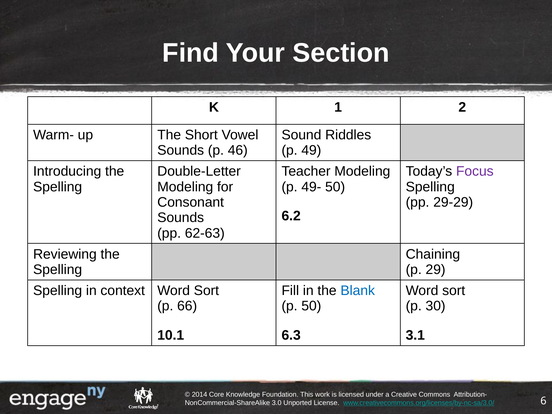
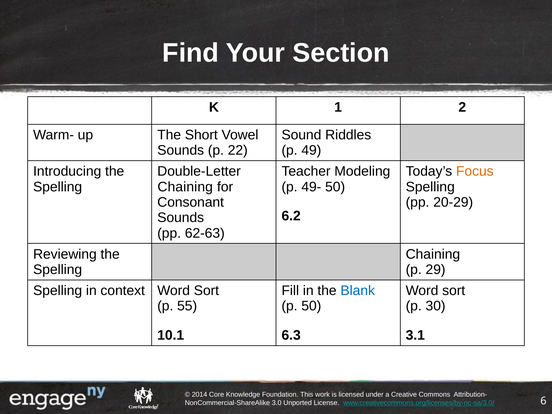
46: 46 -> 22 (238, 150)
Focus colour: purple -> orange (475, 171)
Modeling: Modeling -> Chaining (185, 187)
29-29: 29-29 -> 20-29 (453, 202)
66: 66 -> 55 (187, 306)
